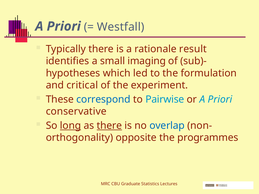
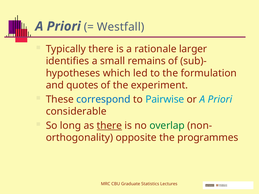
result: result -> larger (193, 49)
imaging: imaging -> remains (147, 61)
critical: critical -> quotes (82, 85)
conservative: conservative -> considerable (76, 112)
long underline: present -> none (71, 126)
overlap colour: blue -> green (167, 126)
